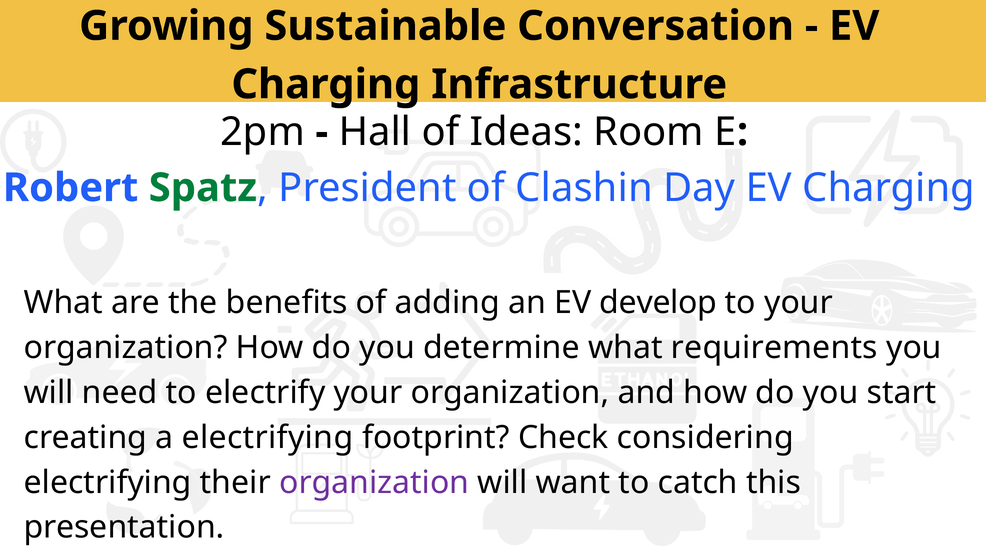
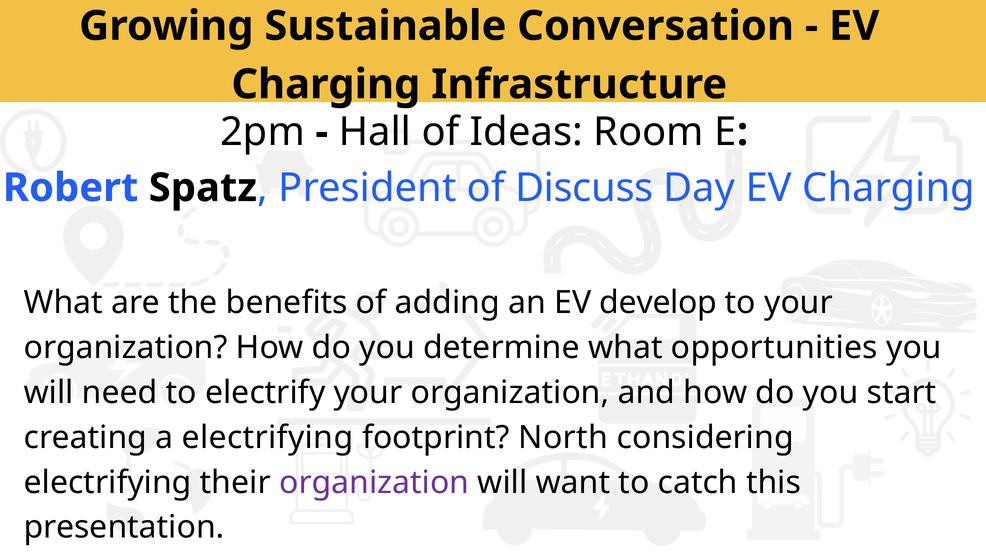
Spatz colour: green -> black (203, 188)
Clashin: Clashin -> Discuss (584, 188)
requirements: requirements -> opportunities (774, 347)
Check: Check -> North (563, 437)
